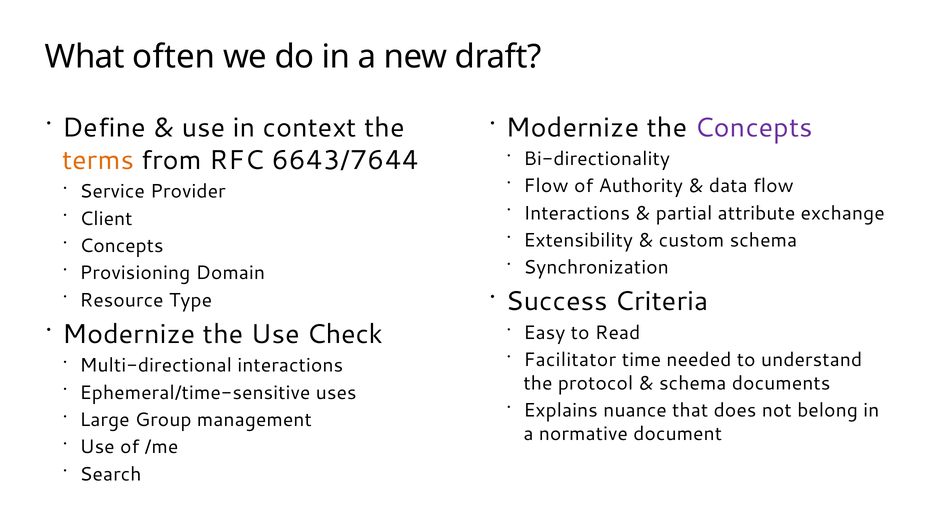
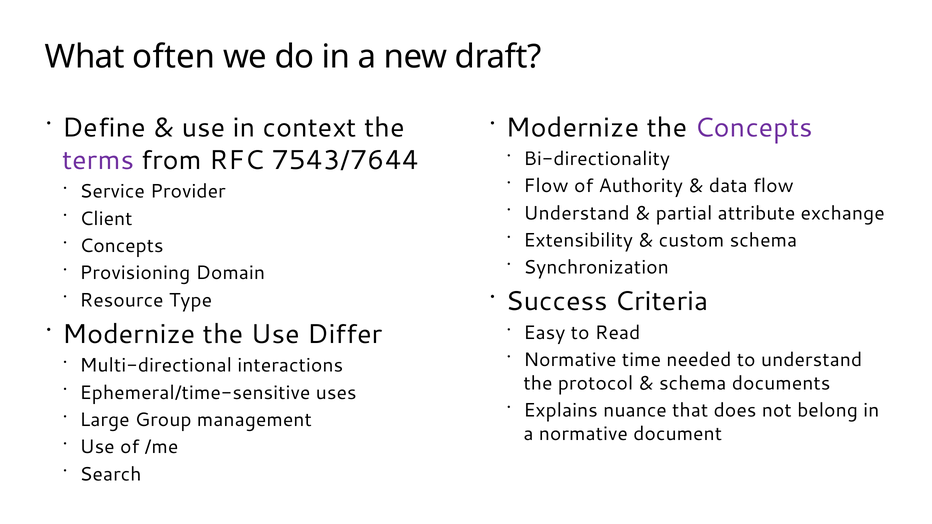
terms colour: orange -> purple (98, 160)
6643/7644: 6643/7644 -> 7543/7644 (345, 160)
Interactions: Interactions -> Understand (577, 213)
Check: Check -> Differ (345, 334)
Facilitator: Facilitator -> Normative (570, 360)
